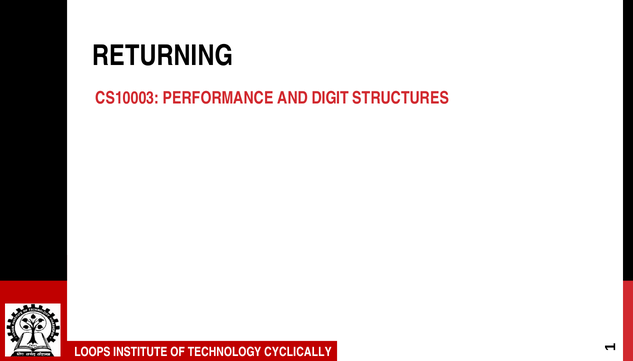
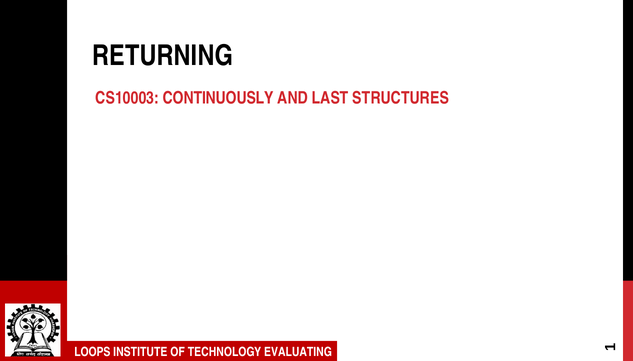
PERFORMANCE: PERFORMANCE -> CONTINUOUSLY (218, 98)
DIGIT: DIGIT -> LAST (330, 98)
CYCLICALLY: CYCLICALLY -> EVALUATING (298, 353)
